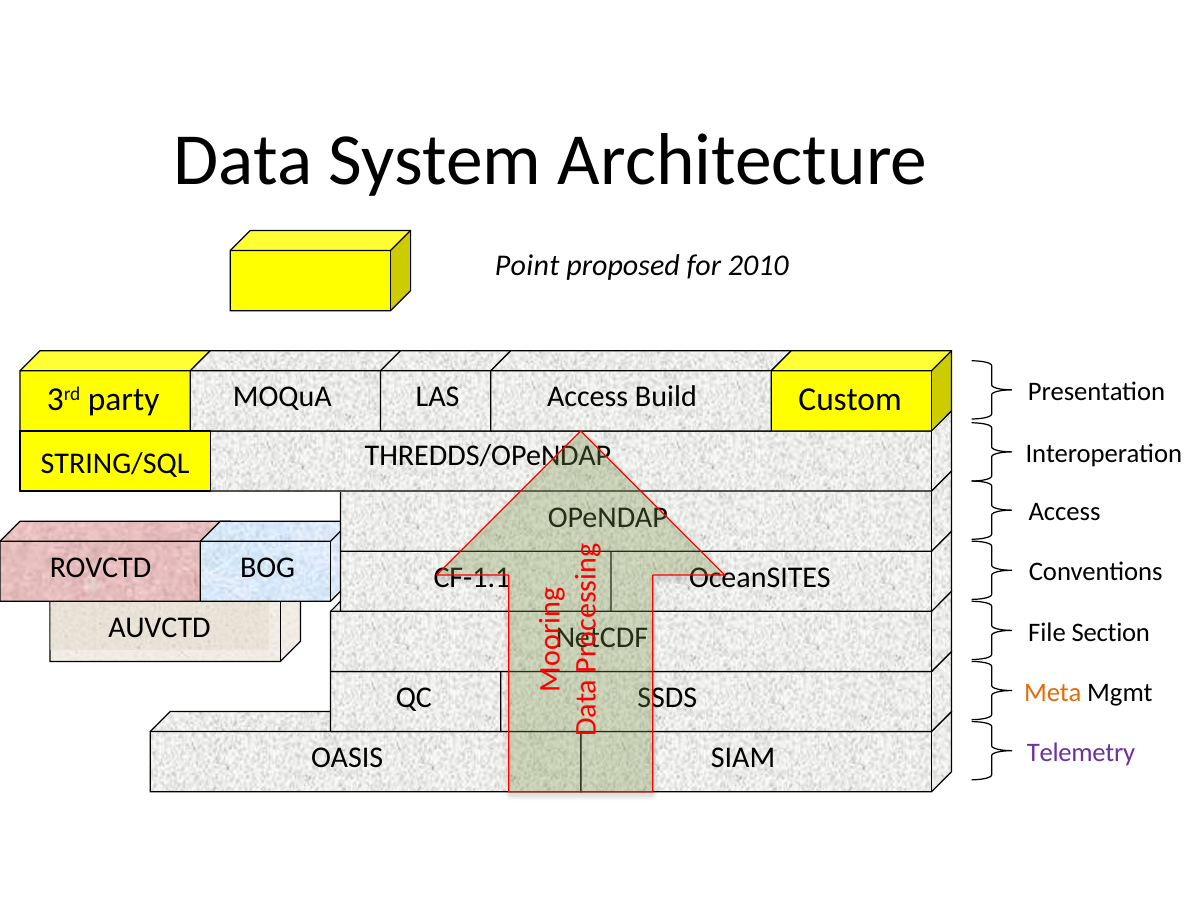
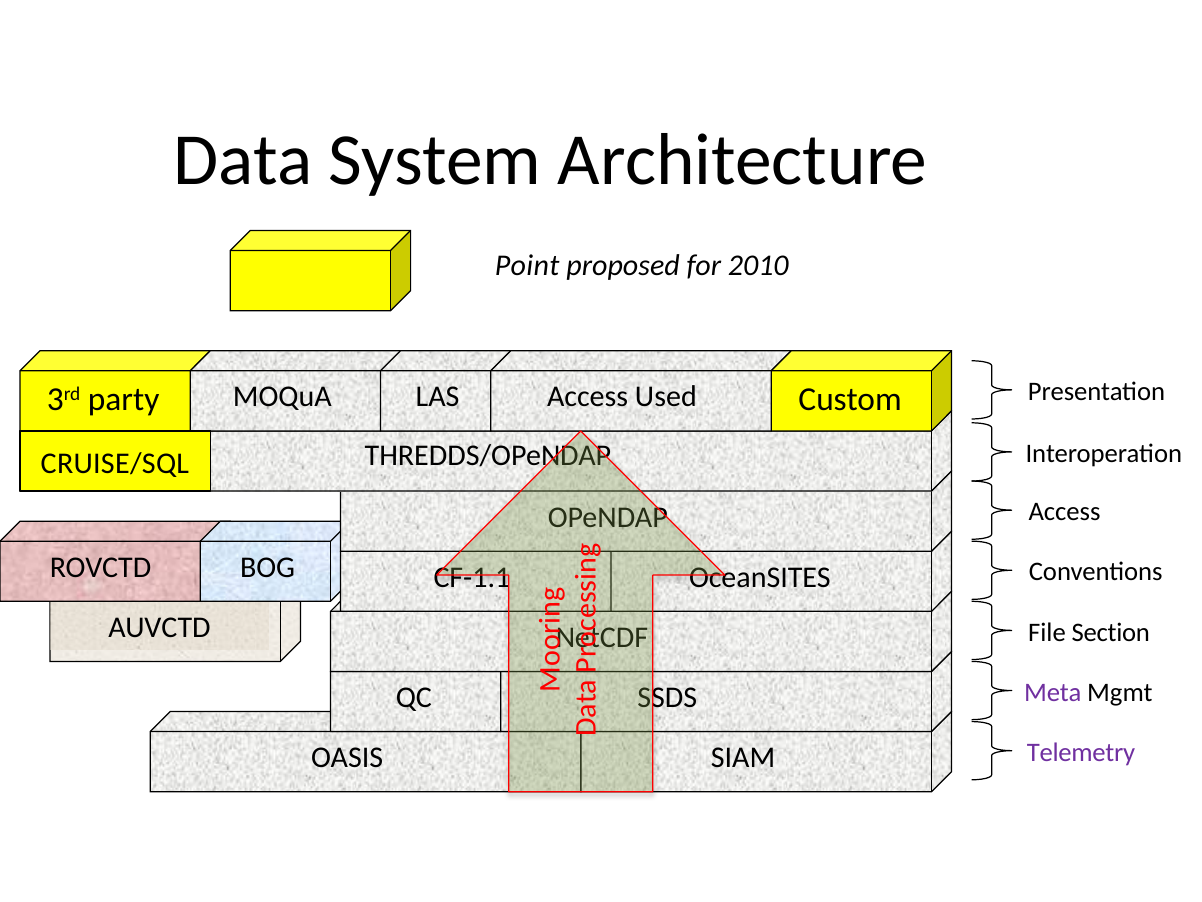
Build: Build -> Used (666, 397)
STRING/SQL: STRING/SQL -> CRUISE/SQL (115, 463)
Meta colour: orange -> purple (1053, 692)
